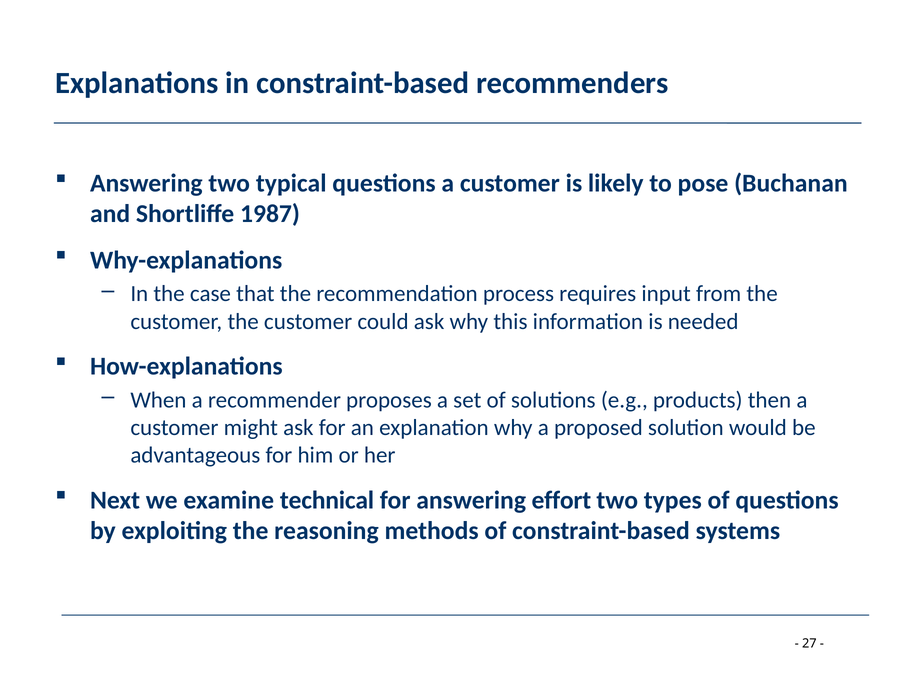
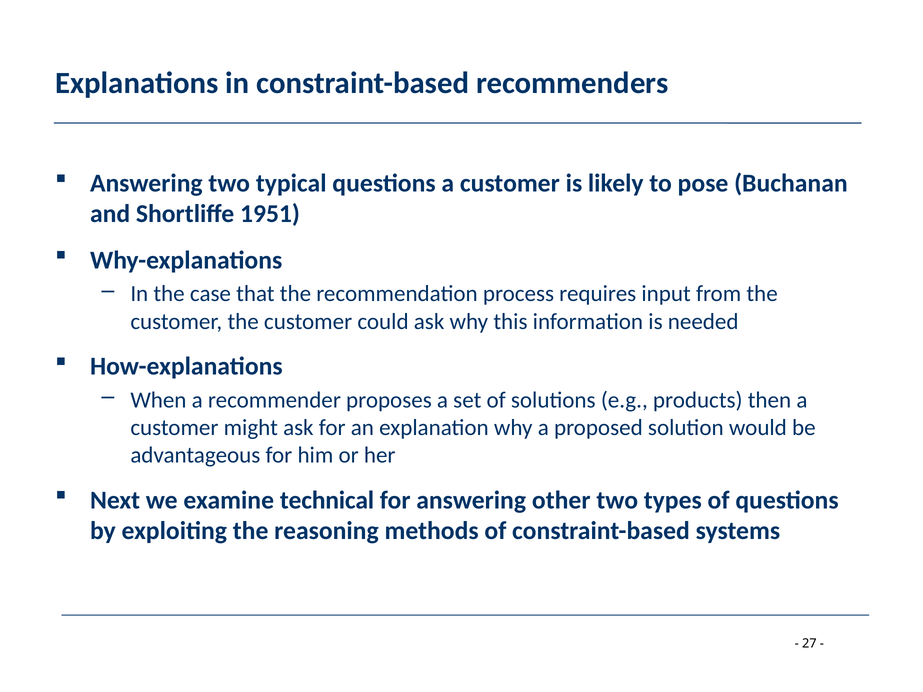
1987: 1987 -> 1951 (270, 214)
effort: effort -> other (561, 500)
